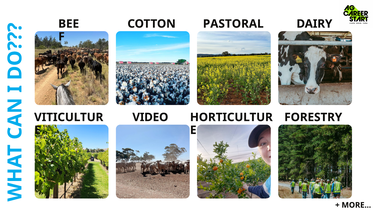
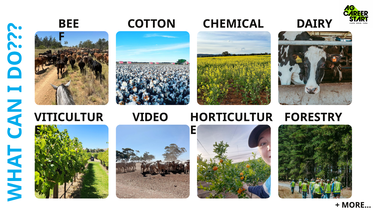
PASTORAL: PASTORAL -> CHEMICAL (233, 24)
